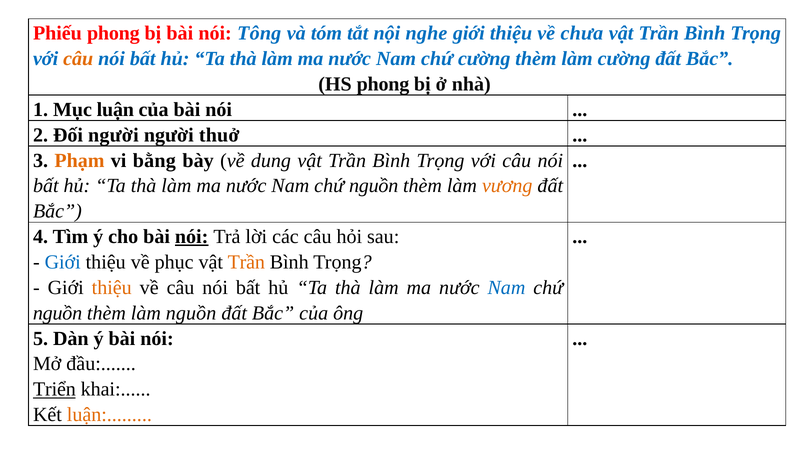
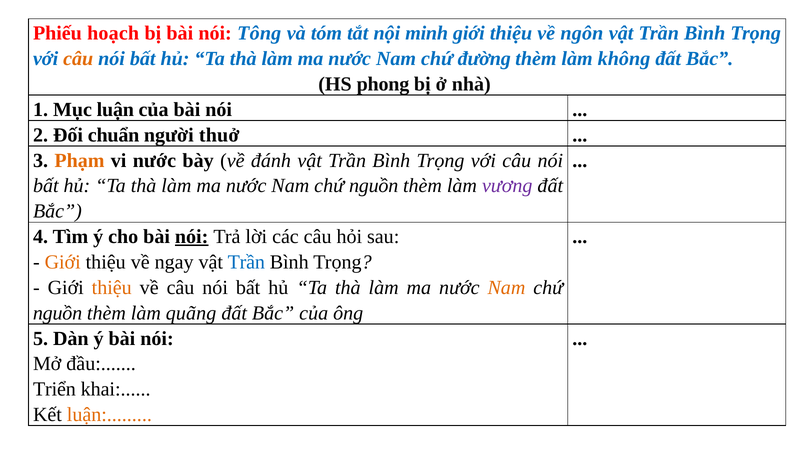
Phiếu phong: phong -> hoạch (113, 33)
nghe: nghe -> minh (427, 33)
chưa: chưa -> ngôn (582, 33)
chứ cường: cường -> đường (484, 59)
làm cường: cường -> không (624, 59)
Đối người: người -> chuẩn (114, 135)
bằng: bằng -> nước (154, 161)
dung: dung -> đánh (271, 161)
vương colour: orange -> purple (507, 186)
Giới colour: blue -> orange (63, 262)
phục: phục -> ngay (174, 262)
Trần colour: orange -> blue (246, 262)
Nam colour: blue -> orange (506, 288)
làm nguồn: nguồn -> quãng (191, 313)
Triển underline: present -> none (54, 390)
